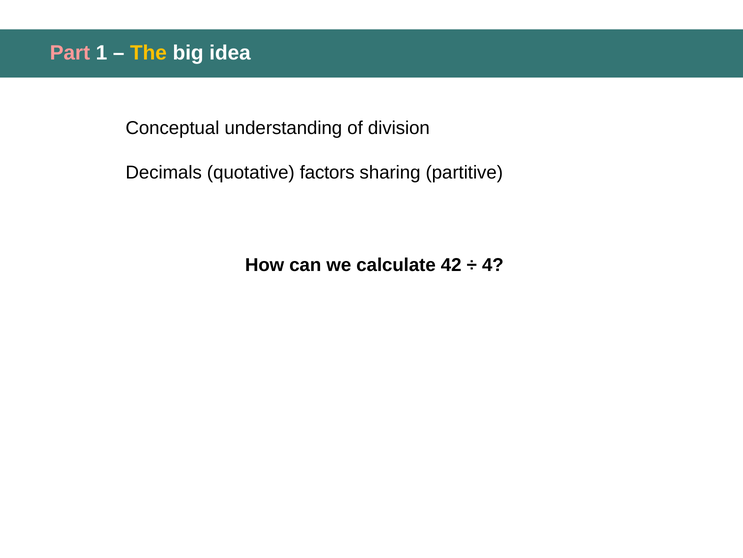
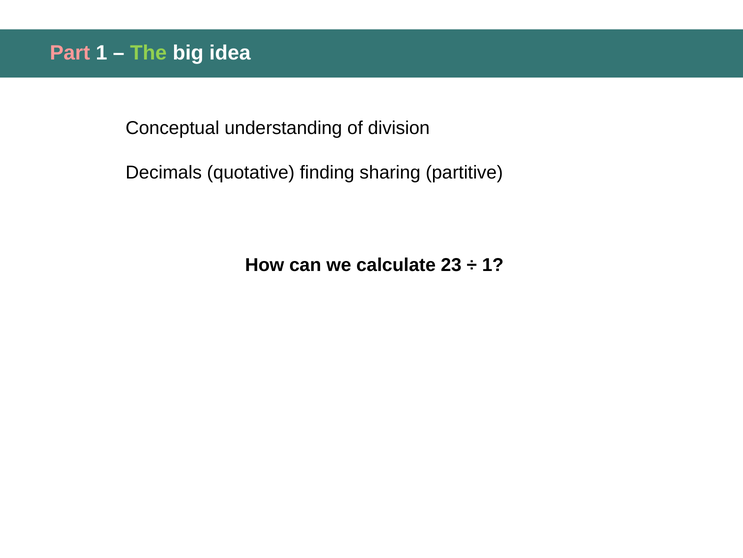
The colour: yellow -> light green (148, 53)
factors: factors -> finding (327, 172)
42: 42 -> 23 (451, 265)
4: 4 -> 1 (493, 265)
